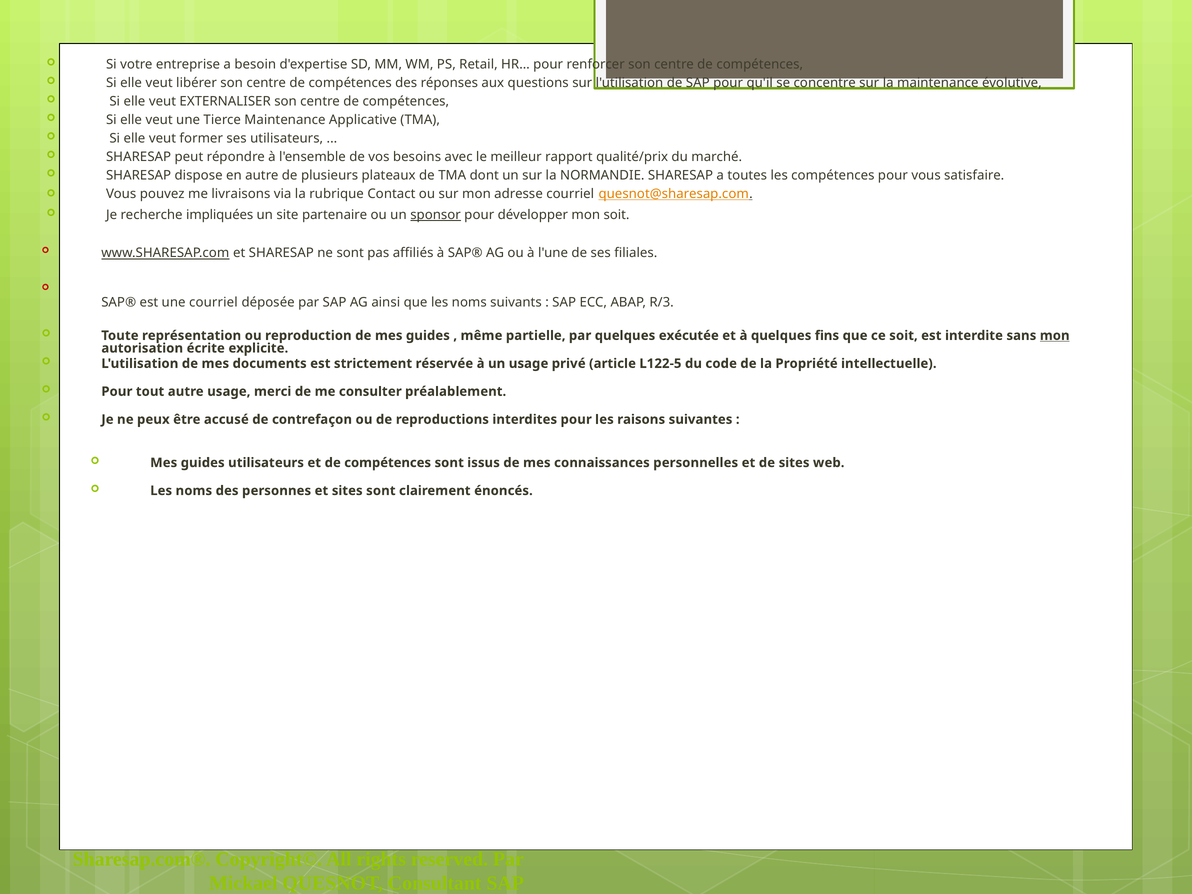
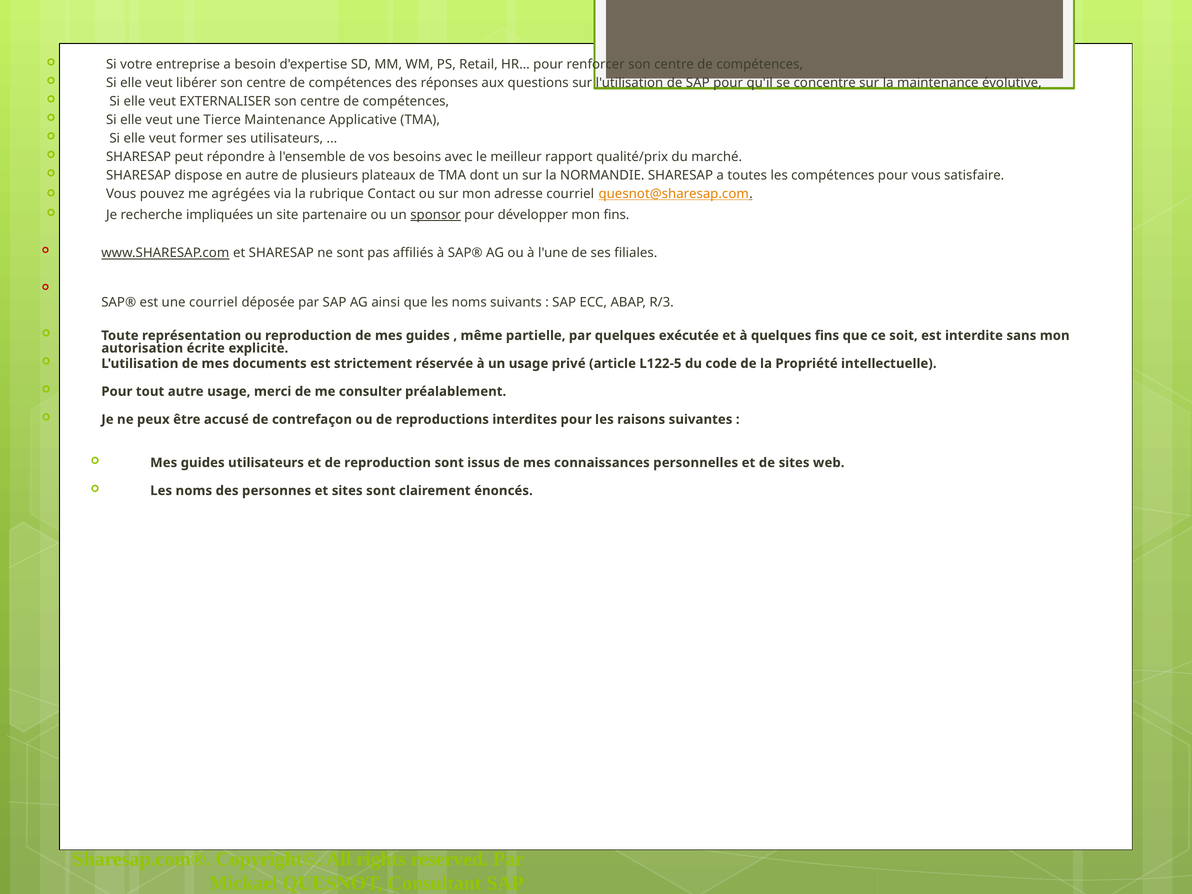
livraisons: livraisons -> agrégées (241, 194)
mon soit: soit -> fins (617, 215)
mon underline: present -> none (1055, 336)
et de compétences: compétences -> reproduction (388, 463)
